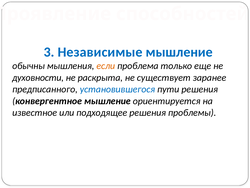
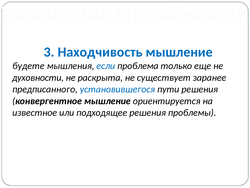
Независимые: Независимые -> Находчивость (100, 52)
обычны: обычны -> будете (28, 66)
если colour: orange -> blue (106, 66)
